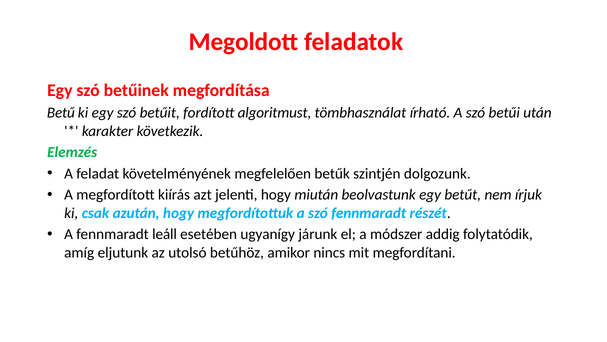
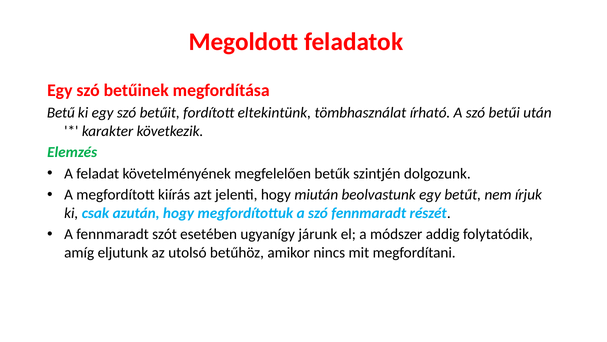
algoritmust: algoritmust -> eltekintünk (274, 113)
leáll: leáll -> szót (165, 234)
